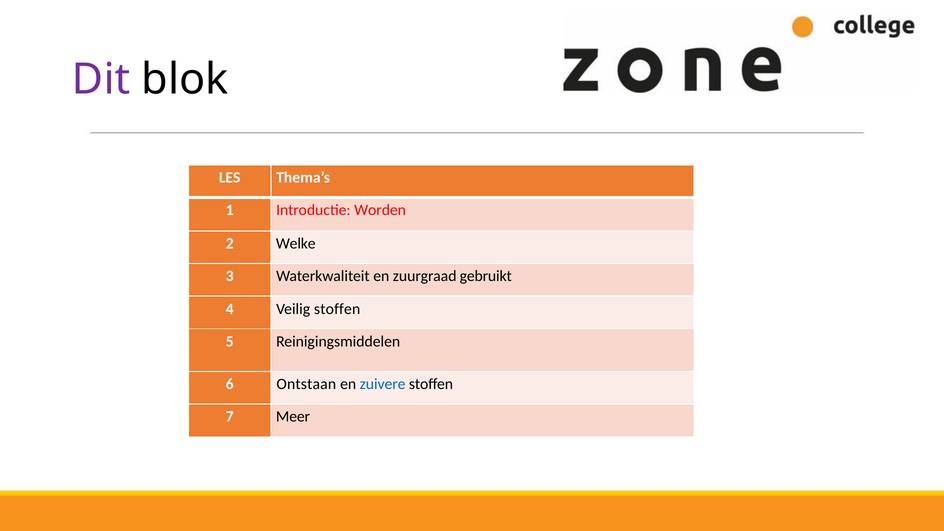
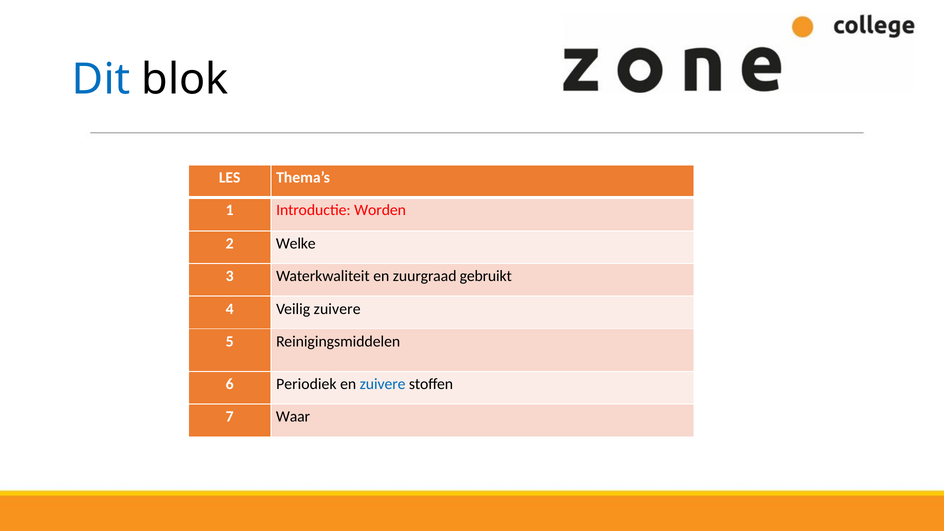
Dit colour: purple -> blue (101, 79)
Veilig stoffen: stoffen -> zuivere (337, 309)
Ontstaan: Ontstaan -> Periodiek (306, 384)
Meer: Meer -> Waar (293, 417)
